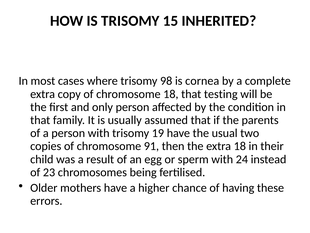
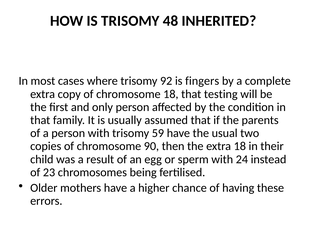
15: 15 -> 48 (171, 21)
98: 98 -> 92 (166, 81)
cornea: cornea -> fingers (202, 81)
19: 19 -> 59 (158, 133)
91: 91 -> 90 (151, 146)
